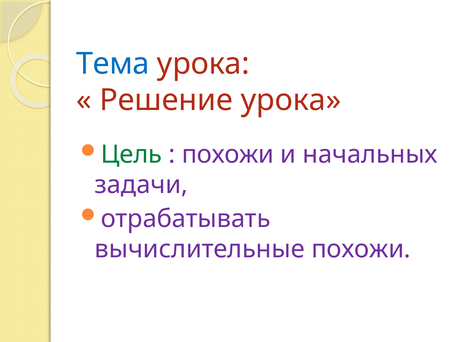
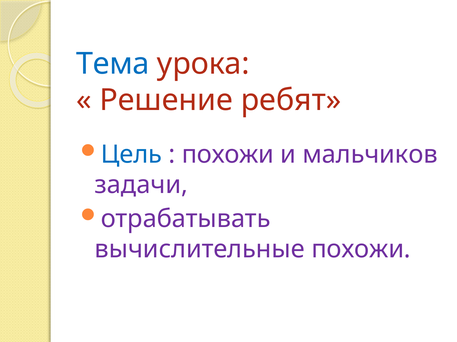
Решение урока: урока -> ребят (291, 100)
Цель colour: green -> blue (131, 155)
начальных: начальных -> мальчиков (370, 155)
